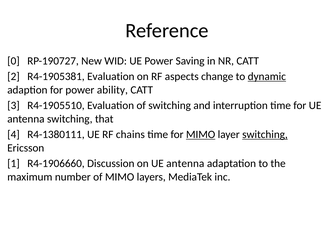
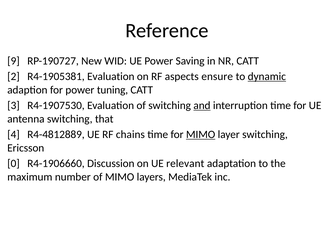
0: 0 -> 9 (13, 61)
change: change -> ensure (217, 76)
ability: ability -> tuning (112, 90)
R4-1905510: R4-1905510 -> R4-1907530 (56, 105)
and underline: none -> present (202, 105)
R4-1380111: R4-1380111 -> R4-4812889 (56, 134)
switching underline: present -> none (265, 134)
1: 1 -> 0 (13, 163)
on UE antenna: antenna -> relevant (185, 163)
